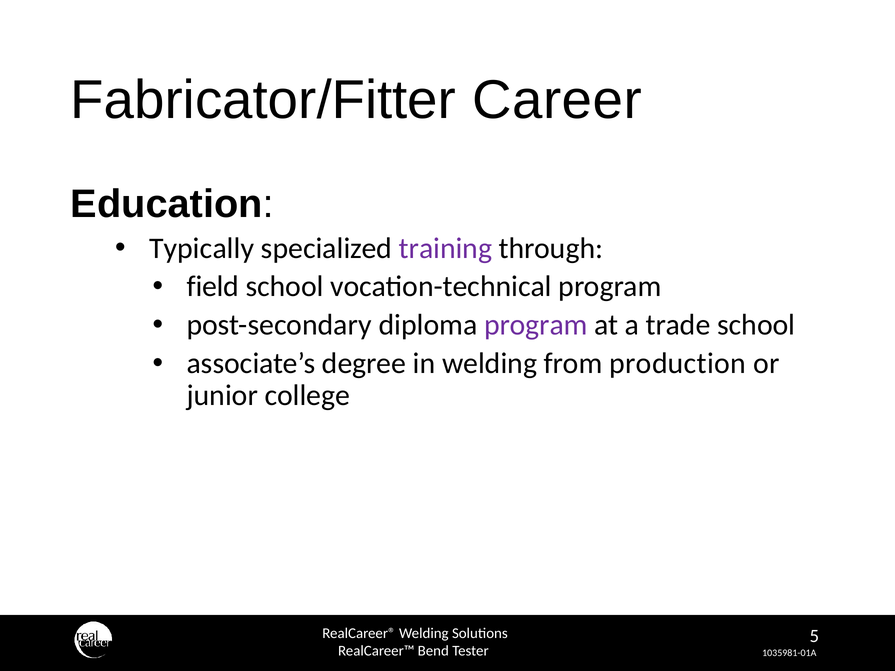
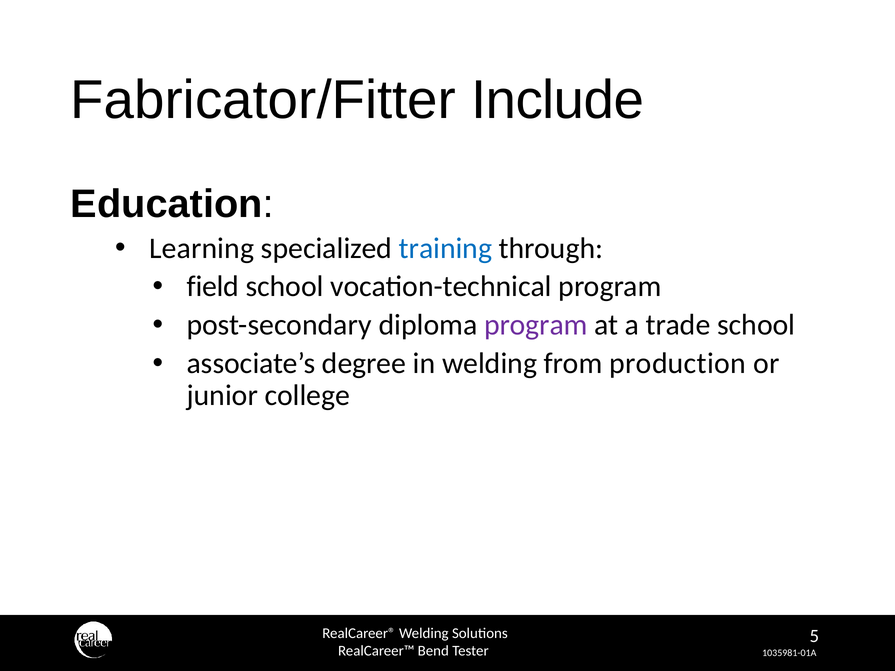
Career: Career -> Include (558, 100)
Typically: Typically -> Learning (202, 248)
training colour: purple -> blue (445, 248)
